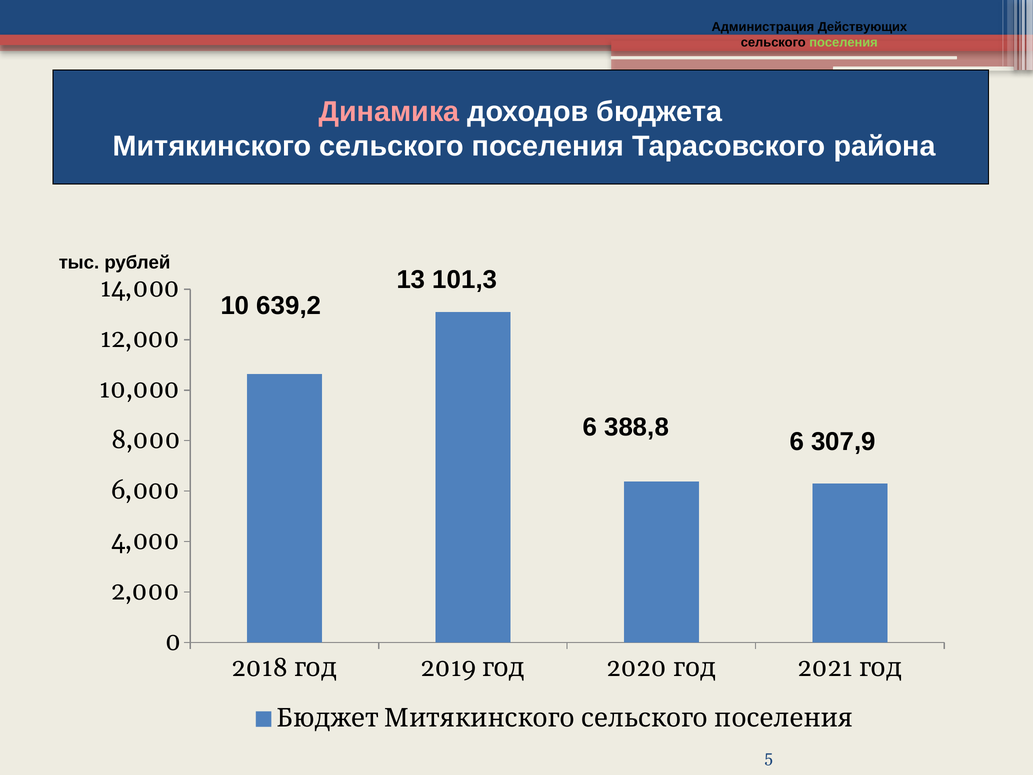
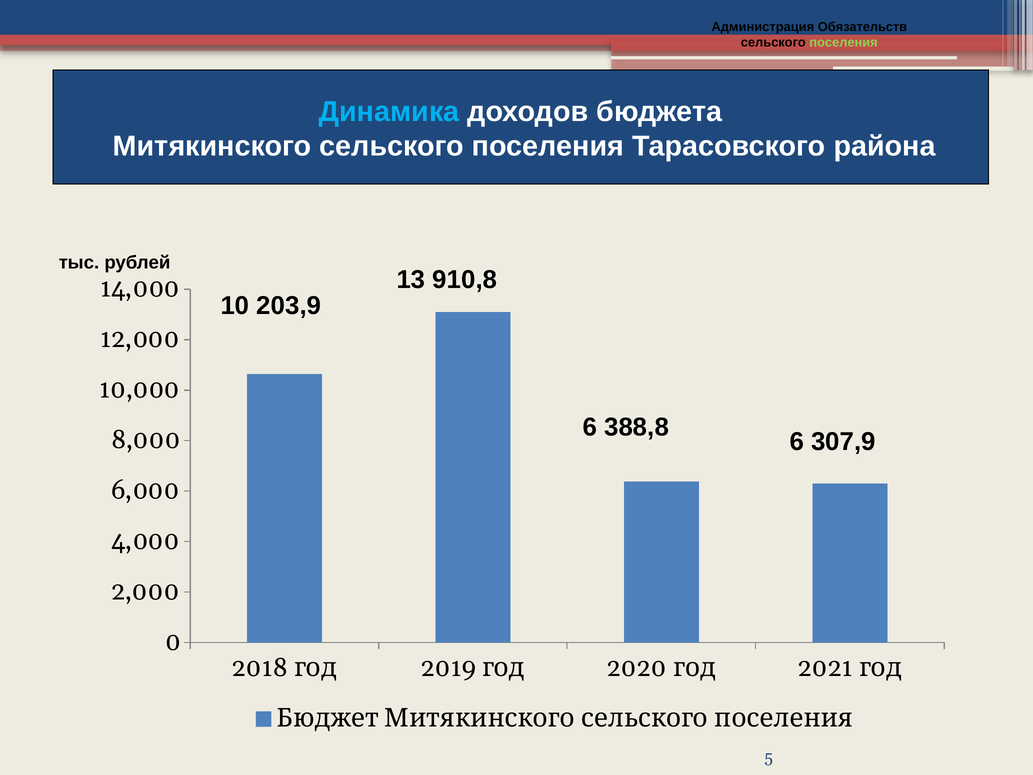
Действующих: Действующих -> Обязательств (862, 27)
Динамика colour: pink -> light blue (389, 112)
101,3: 101,3 -> 910,8 (465, 280)
639,2: 639,2 -> 203,9 (289, 306)
